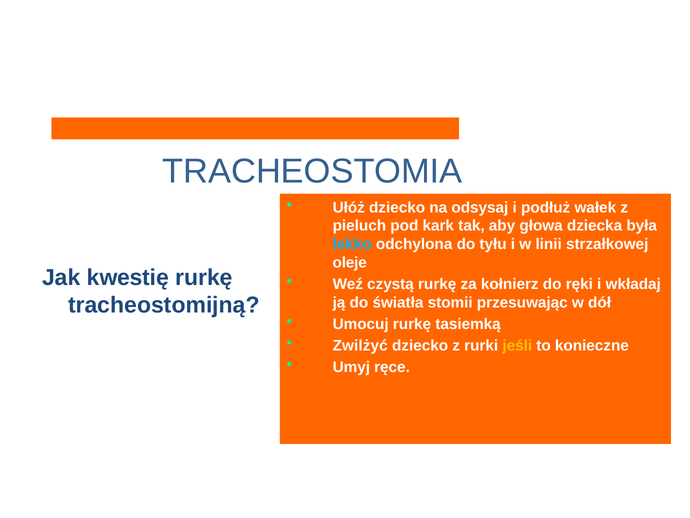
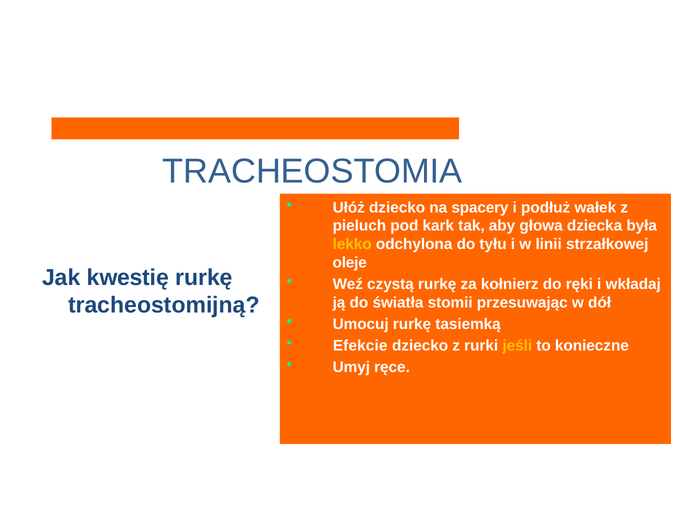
odsysaj: odsysaj -> spacery (480, 207)
lekko colour: light blue -> yellow (352, 244)
Zwilżyć: Zwilżyć -> Efekcie (360, 345)
